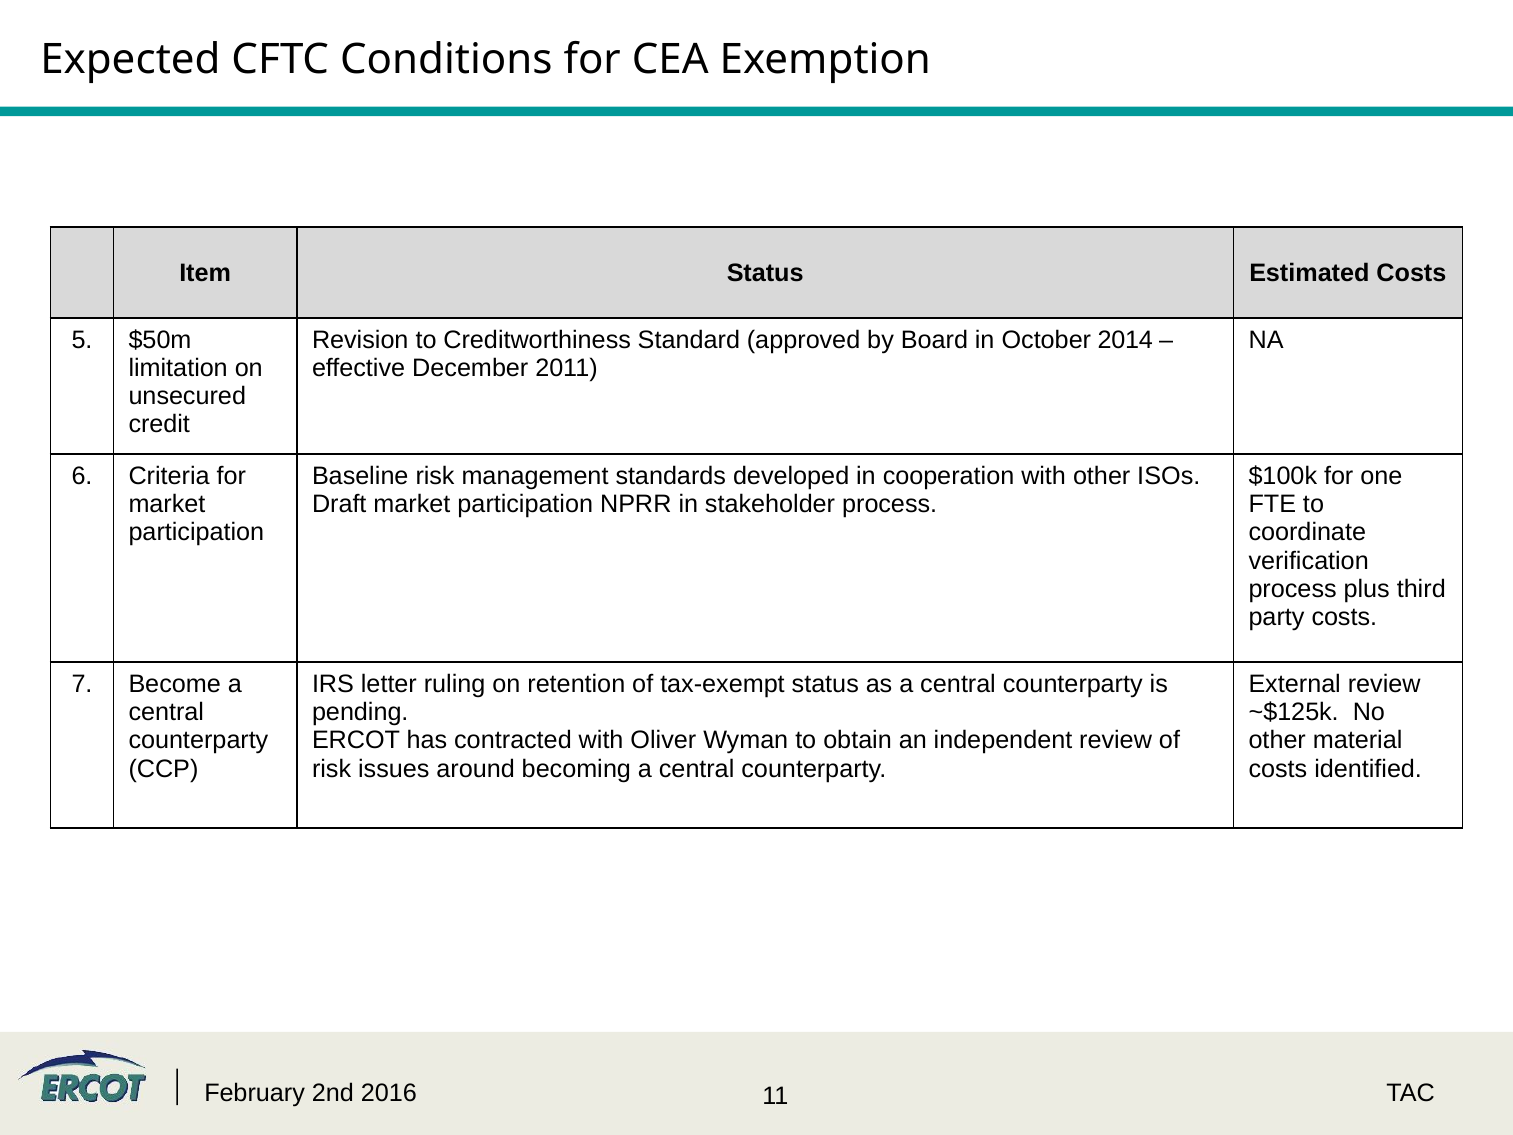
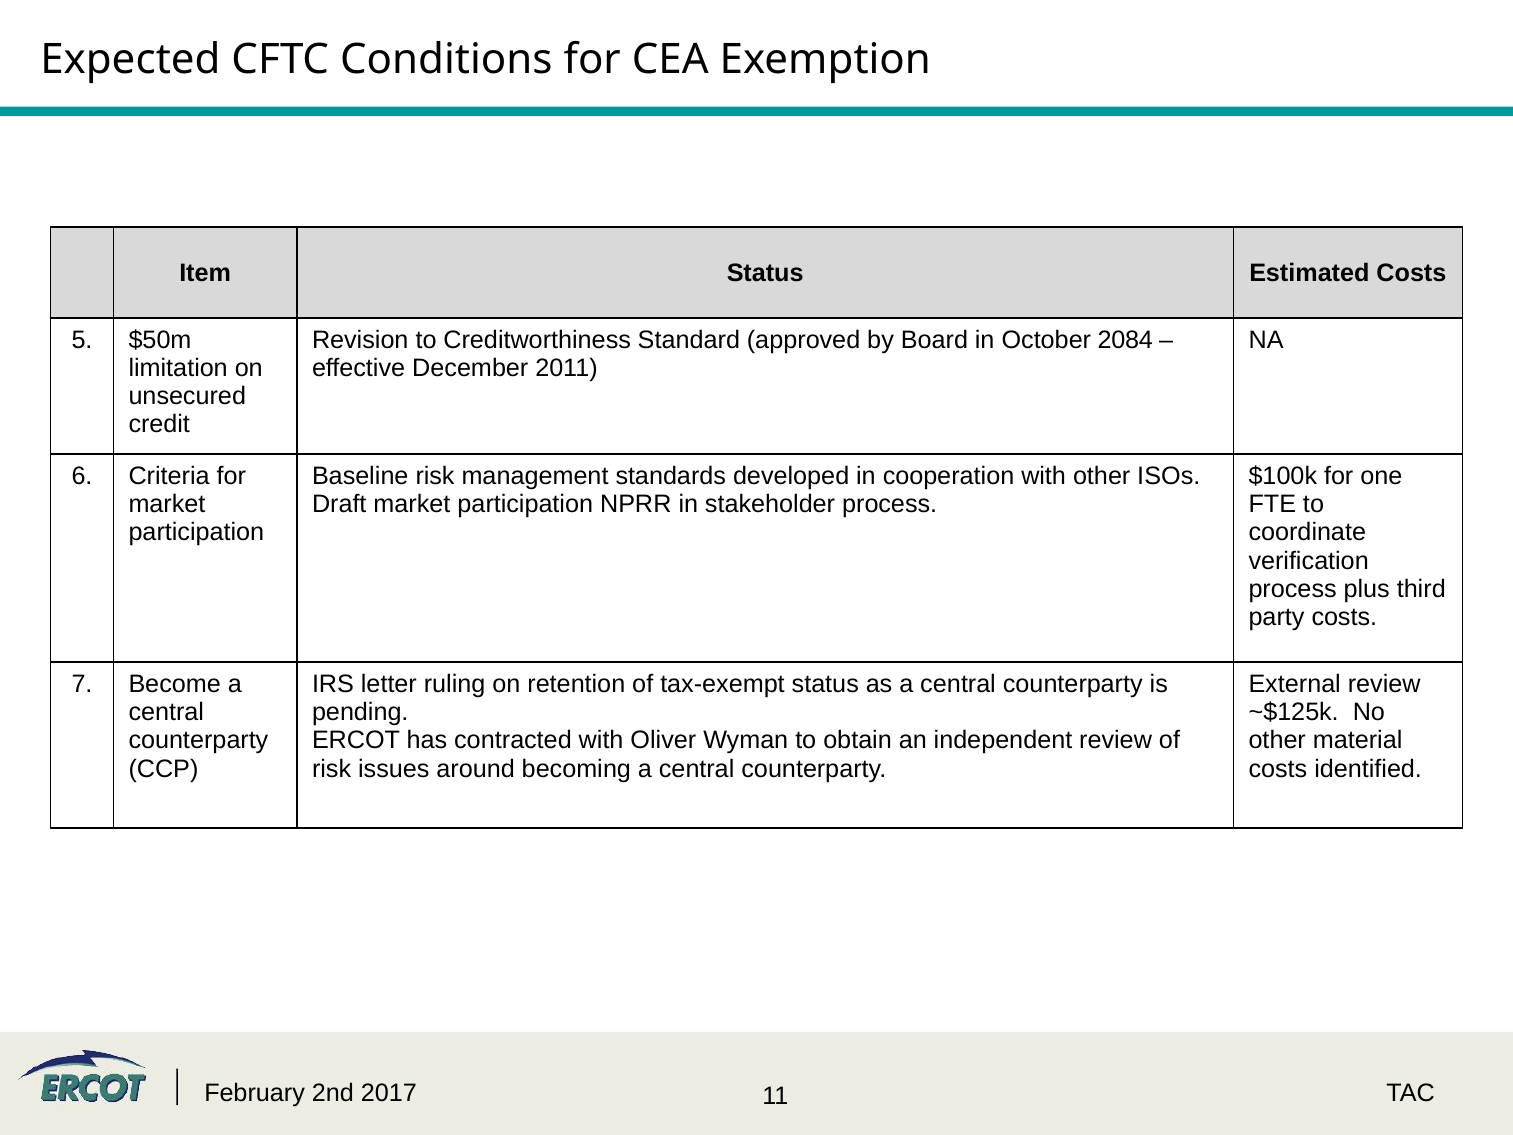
2014: 2014 -> 2084 (1125, 340)
2016: 2016 -> 2017 (389, 1093)
